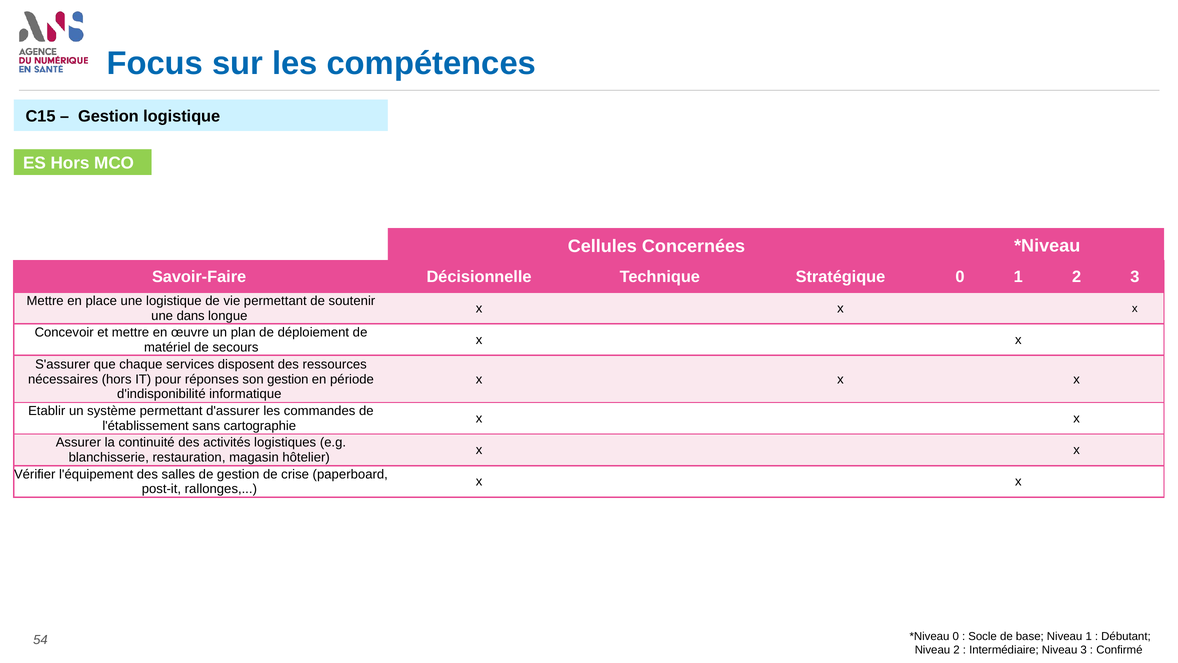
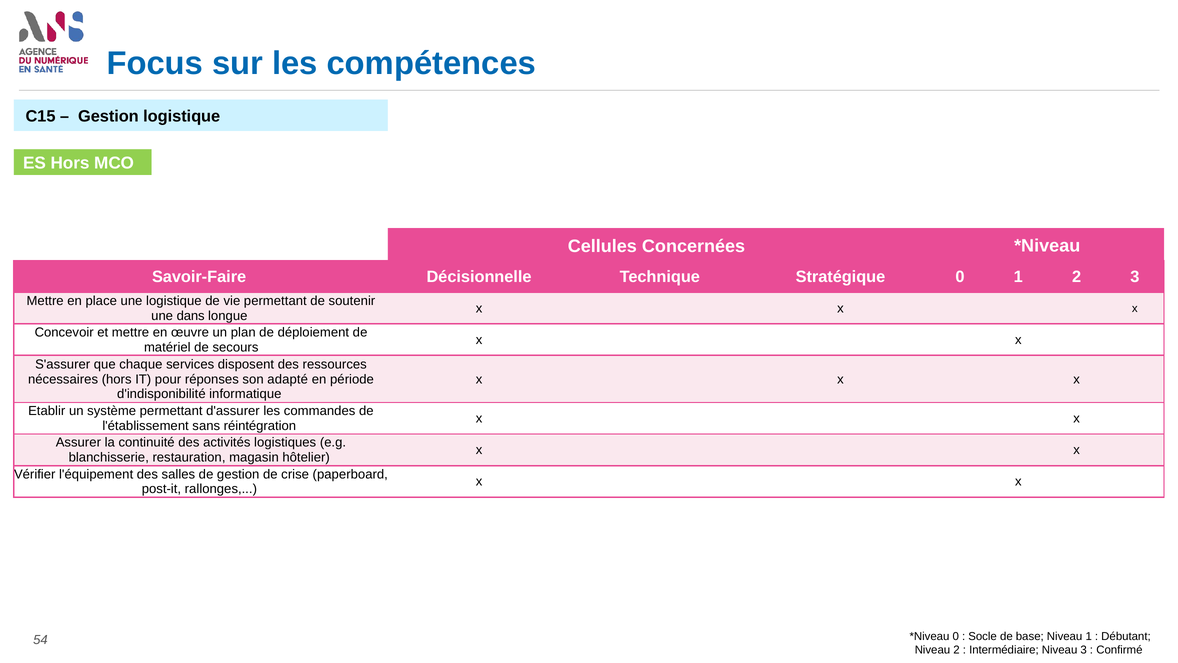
son gestion: gestion -> adapté (288, 379)
cartographie: cartographie -> réintégration (260, 426)
